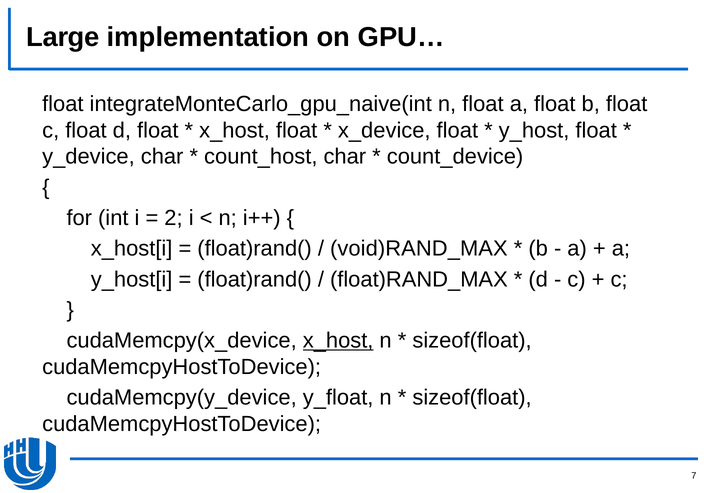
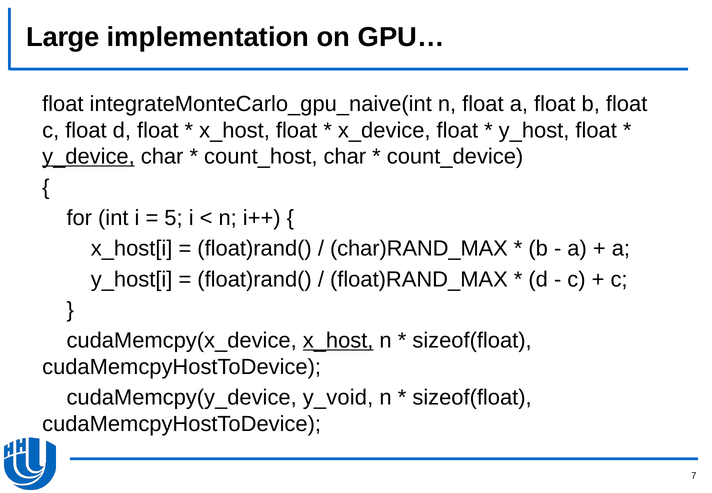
y_device underline: none -> present (88, 157)
2: 2 -> 5 (173, 218)
void)RAND_MAX: void)RAND_MAX -> char)RAND_MAX (419, 249)
y_float: y_float -> y_void (338, 398)
